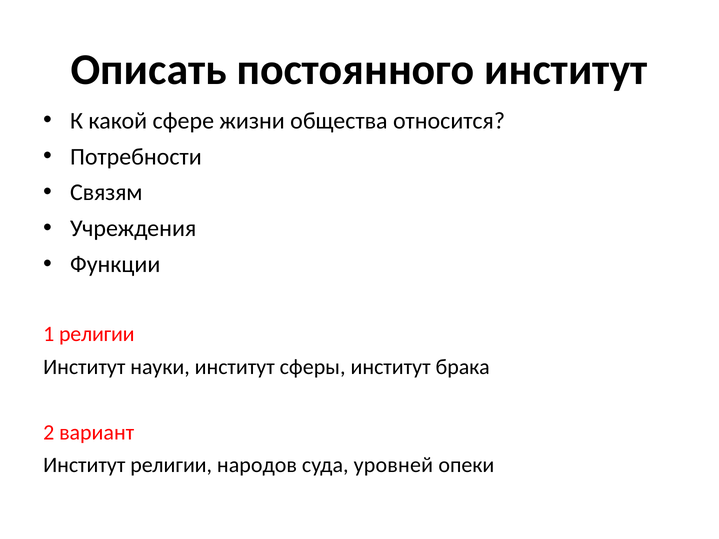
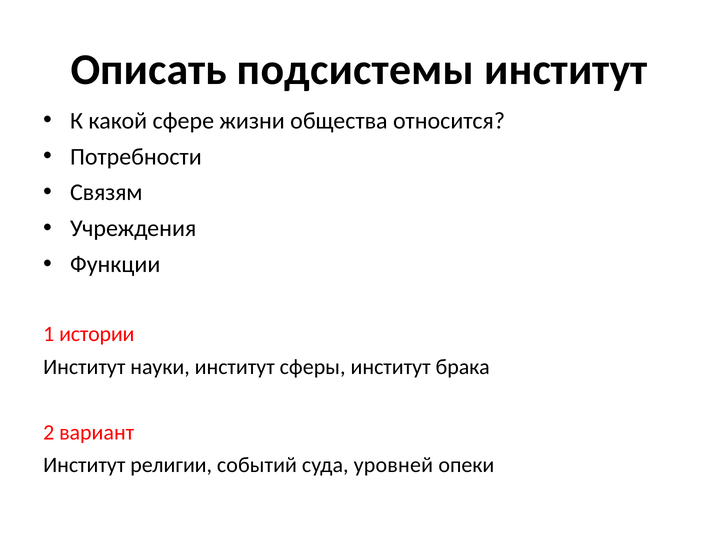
постоянного: постоянного -> подсистемы (355, 70)
1 религии: религии -> истории (97, 334)
народов: народов -> событий (257, 465)
